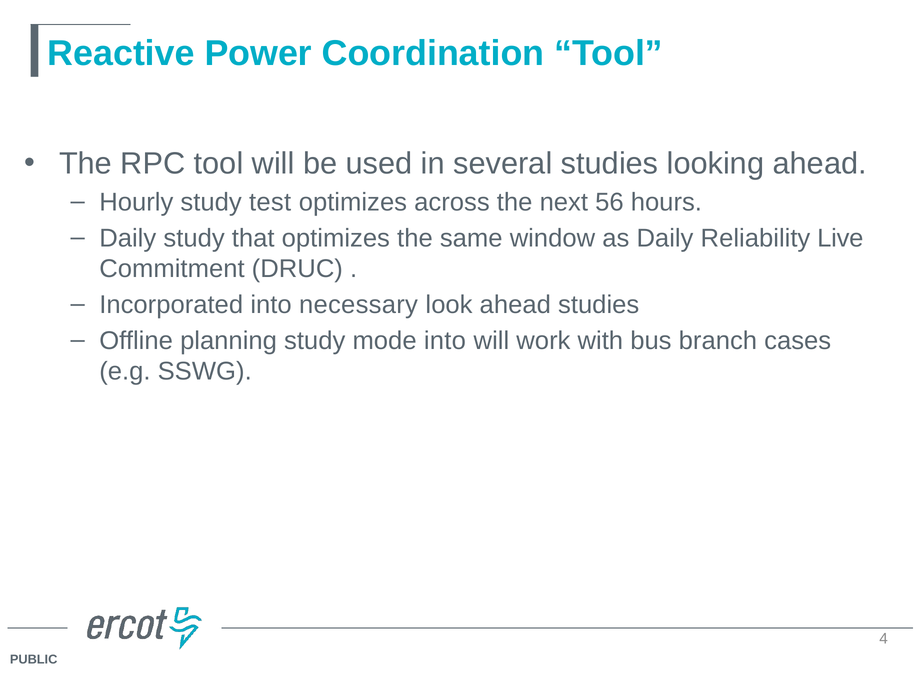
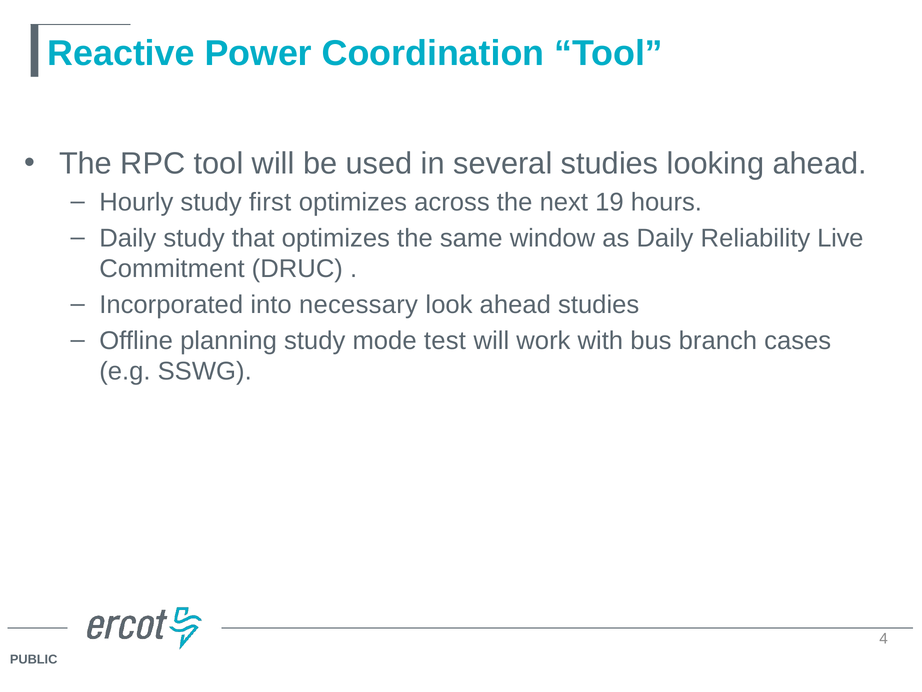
test: test -> first (270, 202)
56: 56 -> 19 (609, 202)
mode into: into -> test (445, 340)
